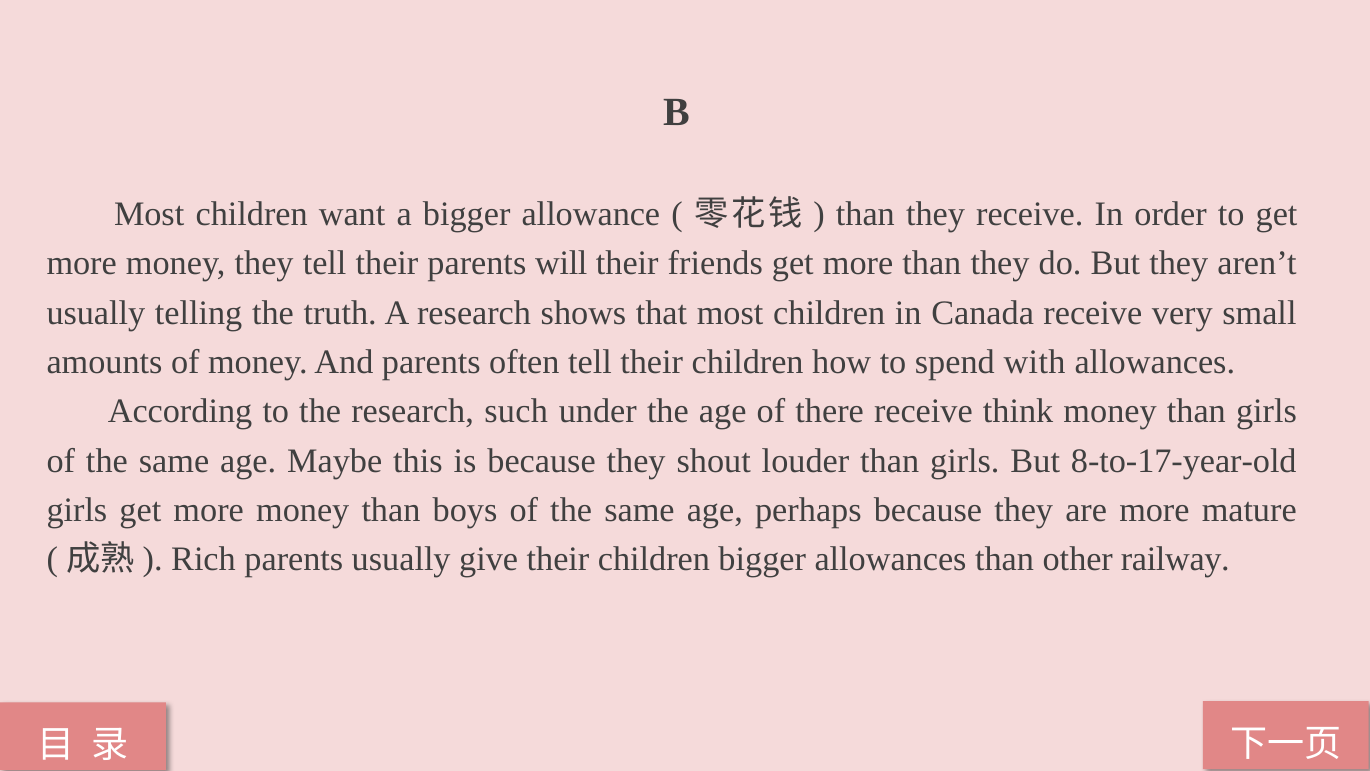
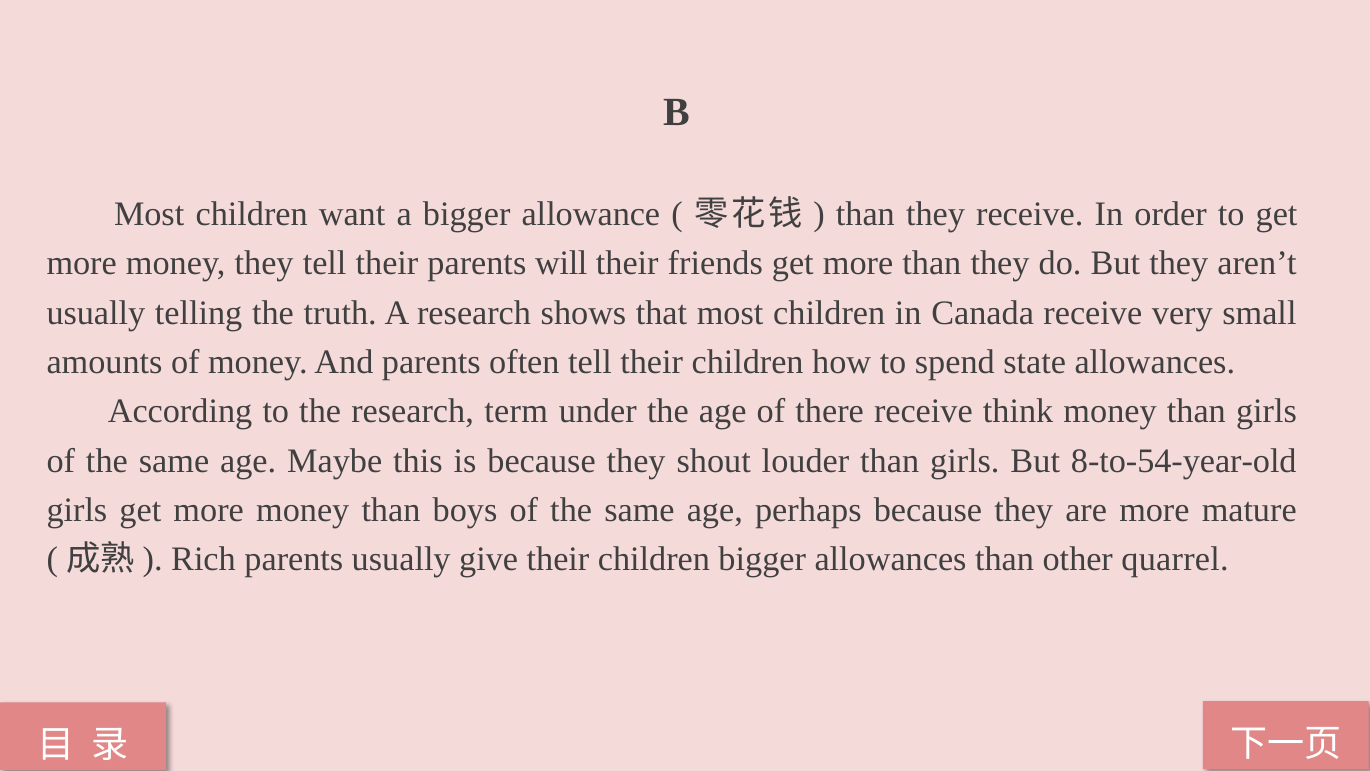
with: with -> state (1035, 362)
such: such -> term (516, 411)
8-to-17-year-old: 8-to-17-year-old -> 8-to-54-year-old (1184, 461)
railway: railway -> quarrel (1175, 559)
